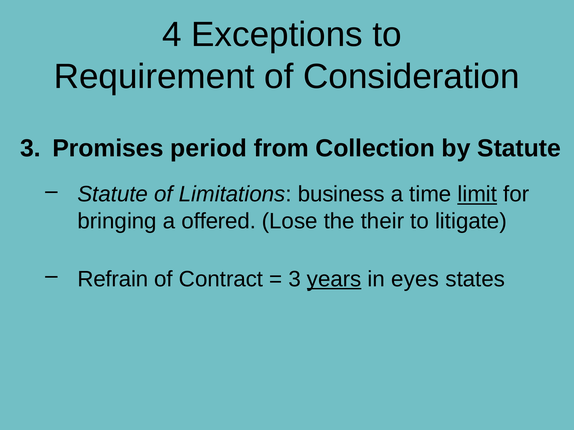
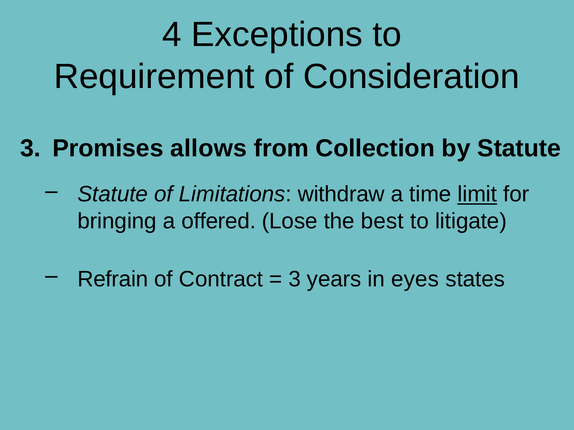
period: period -> allows (209, 149)
business: business -> withdraw (341, 195)
their: their -> best (382, 221)
years underline: present -> none (334, 279)
